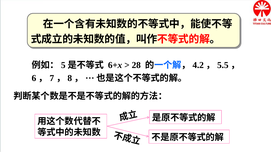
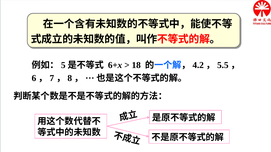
28: 28 -> 18 (136, 65)
